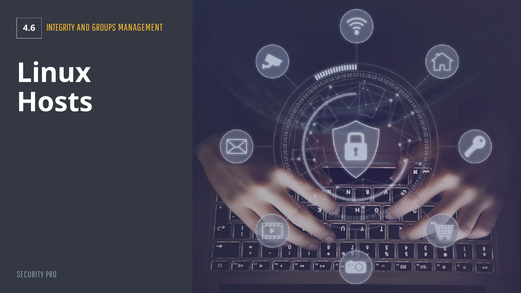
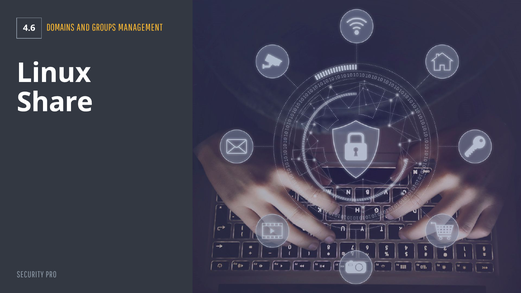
INTEGRITY: INTEGRITY -> DOMAINS (60, 28)
Hosts: Hosts -> Share (55, 102)
